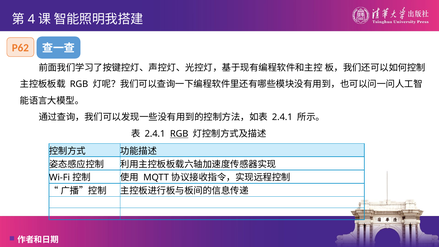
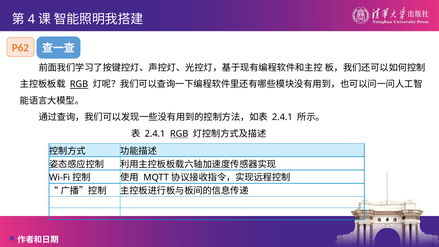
RGB underline: none -> present (79, 84)
